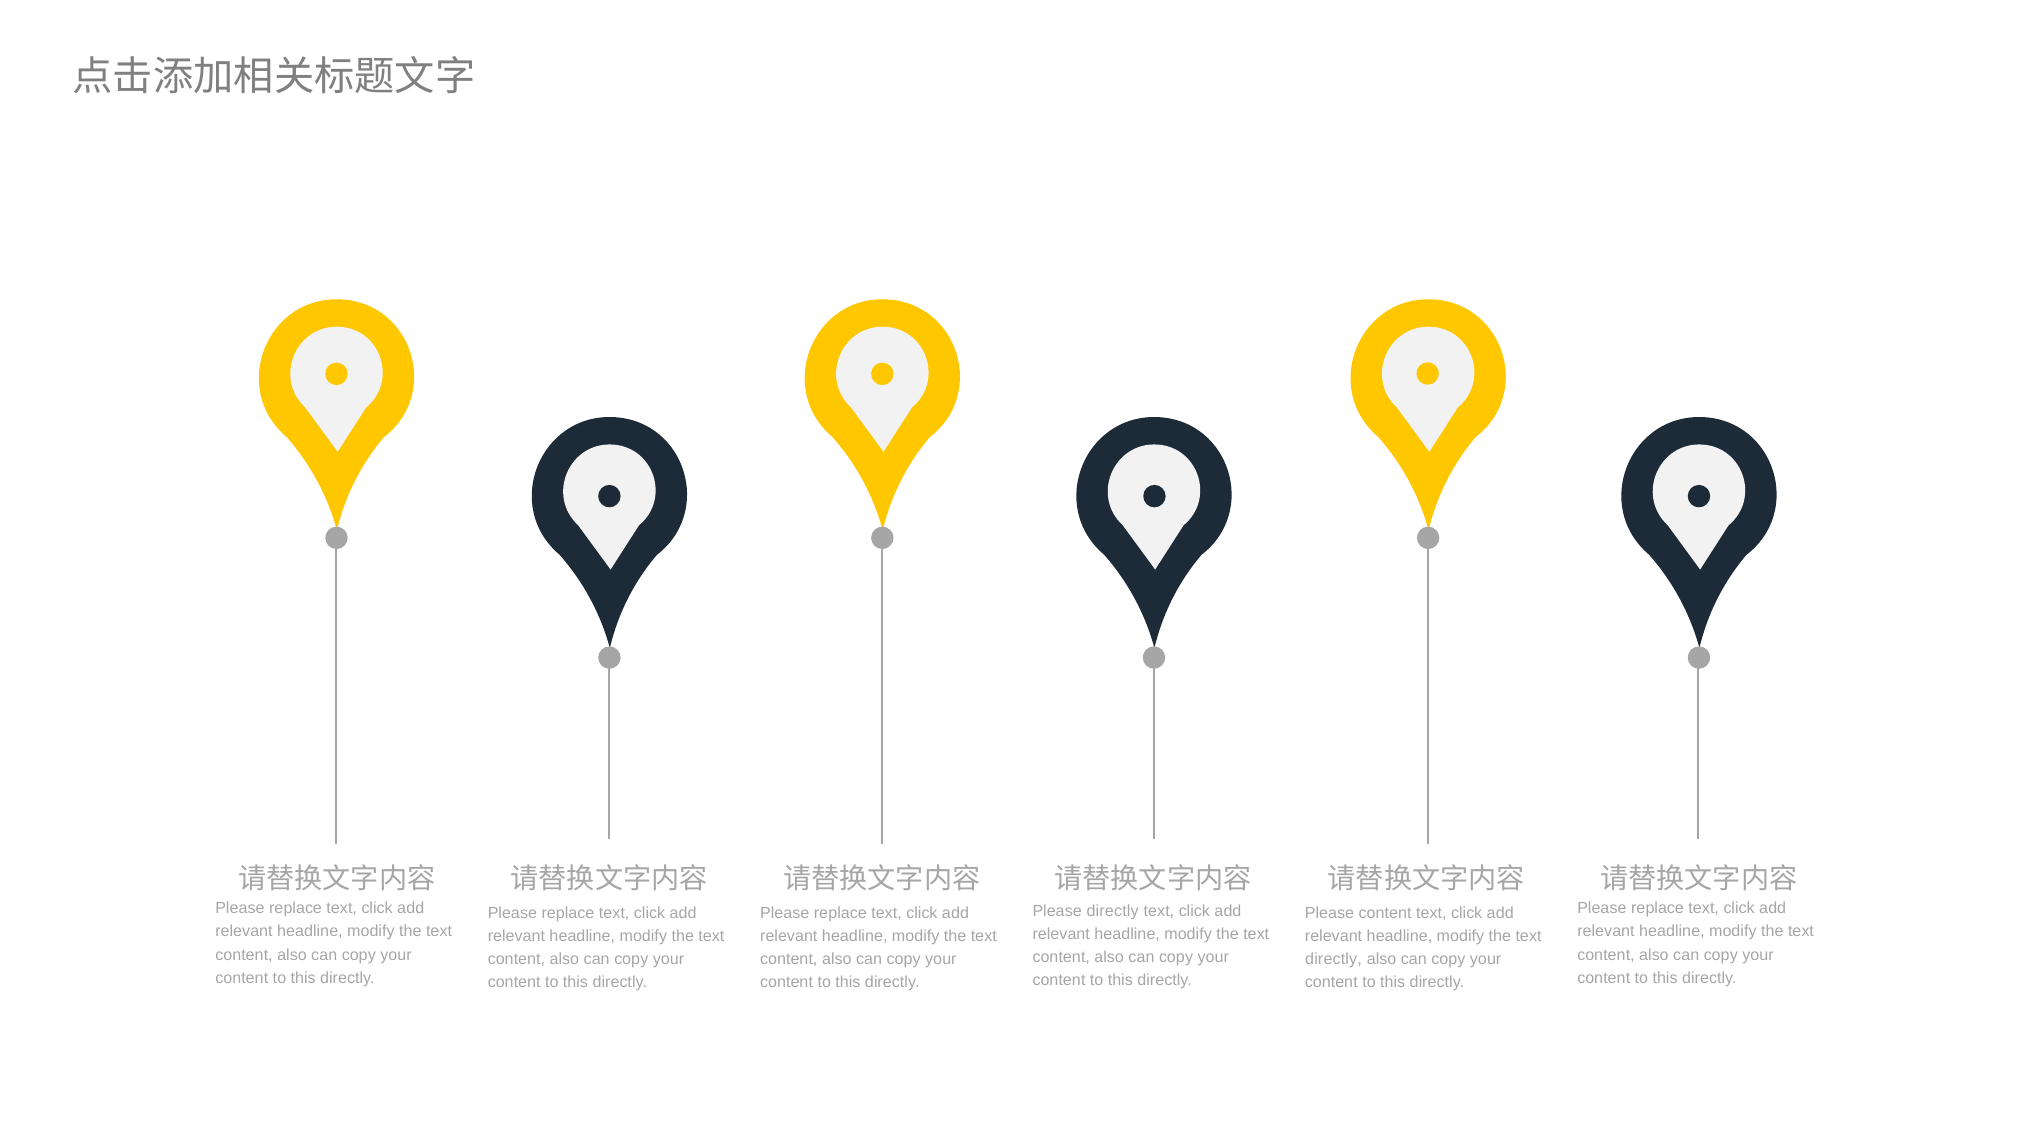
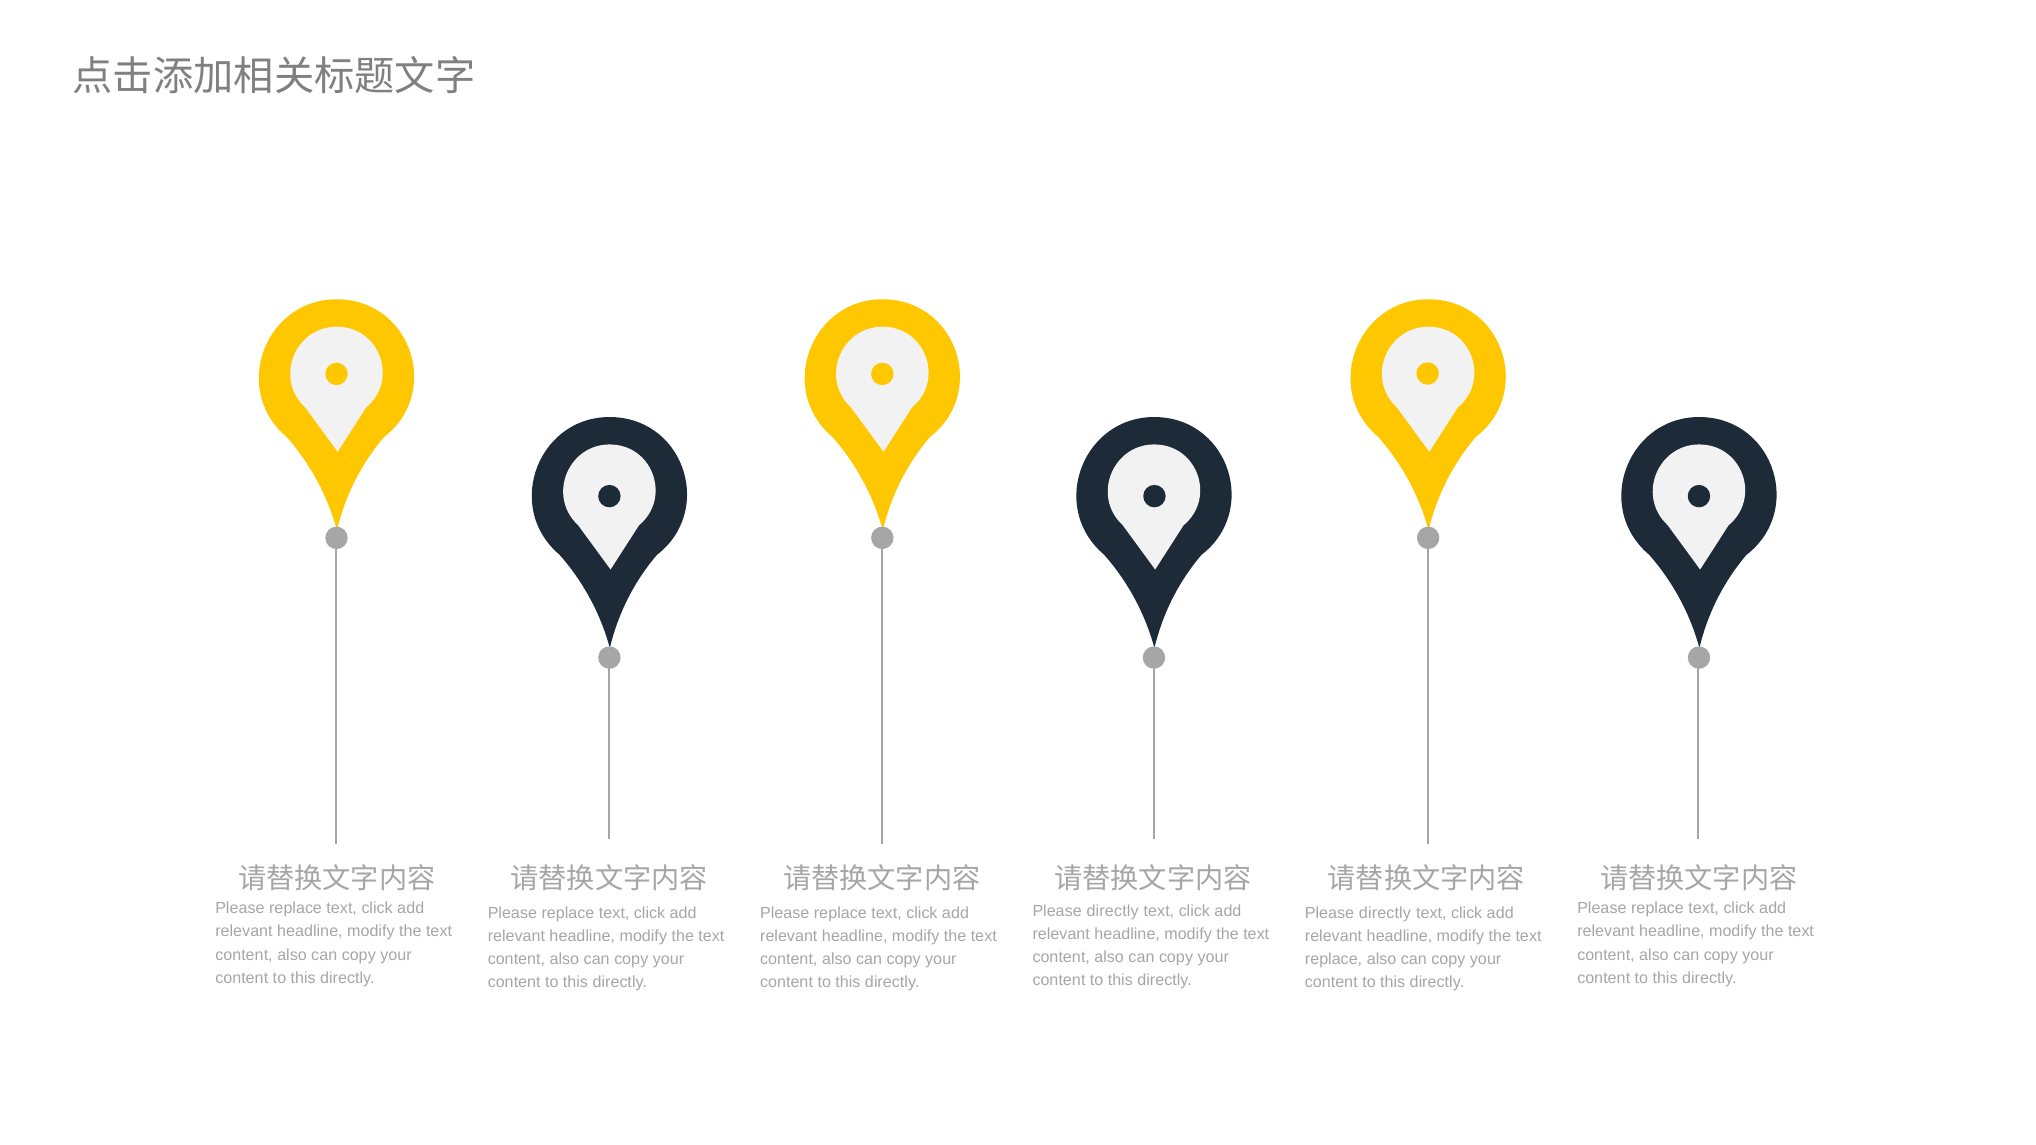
content: content -> directly (1385, 913)
directly: directly -> replace (1334, 959)
